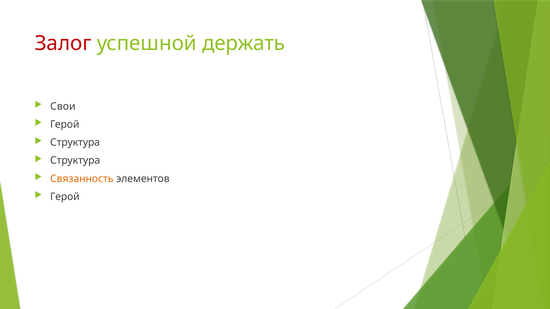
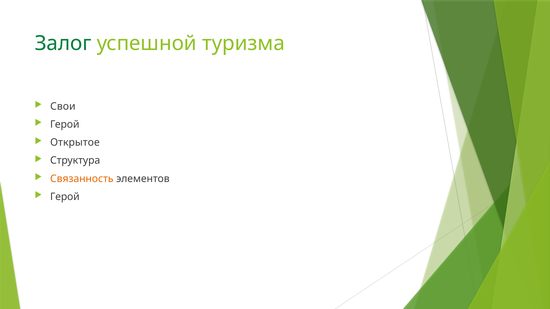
Залог colour: red -> green (63, 43)
держать: держать -> туризма (244, 43)
Структура: Структура -> Открытое (75, 143)
